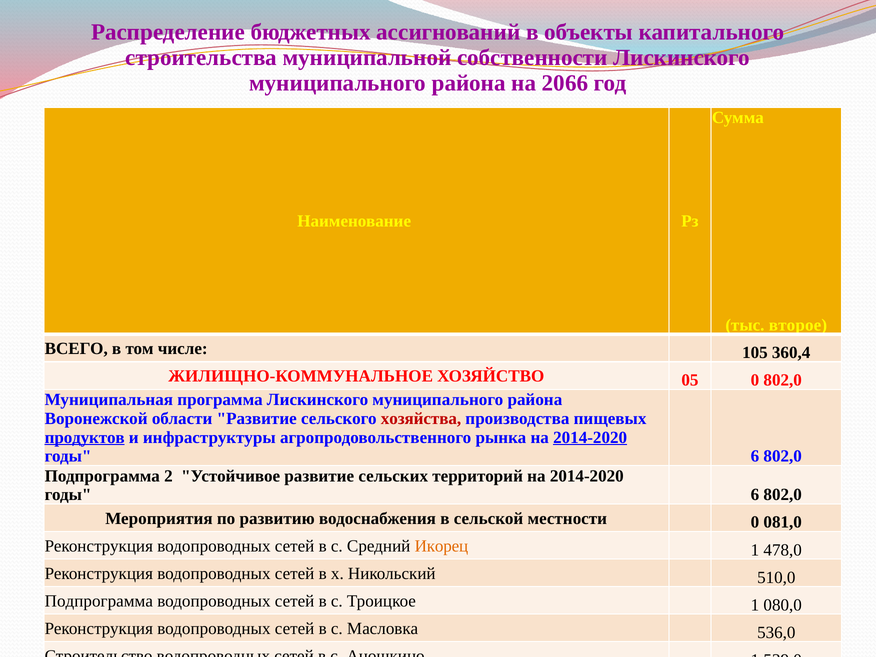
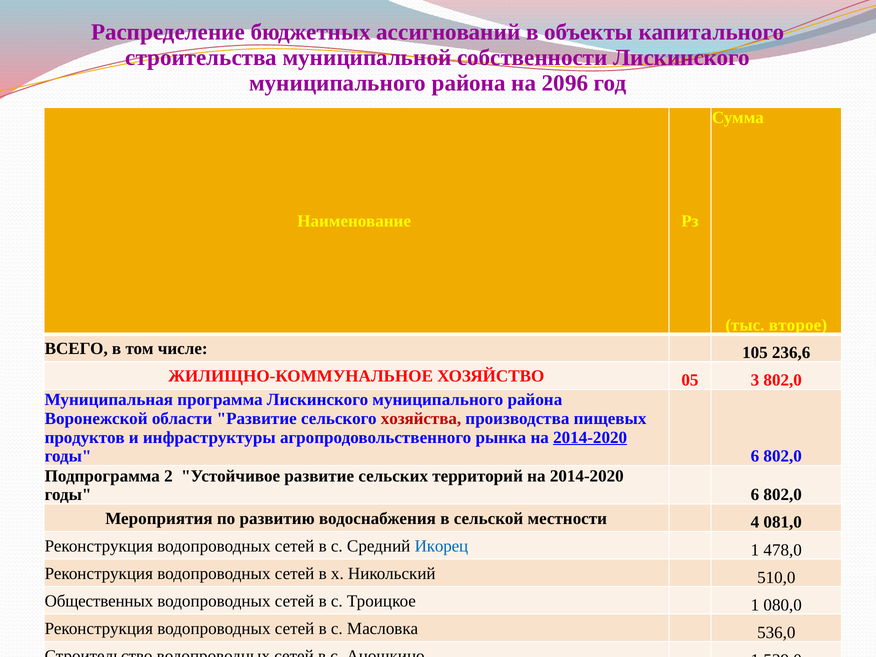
2066: 2066 -> 2096 (565, 83)
360,4: 360,4 -> 236,6 (791, 352)
05 0: 0 -> 3 (755, 380)
продуктов underline: present -> none (85, 437)
местности 0: 0 -> 4 (755, 522)
Икорец colour: orange -> blue (441, 546)
Подпрограмма: Подпрограмма -> Общественных (99, 601)
